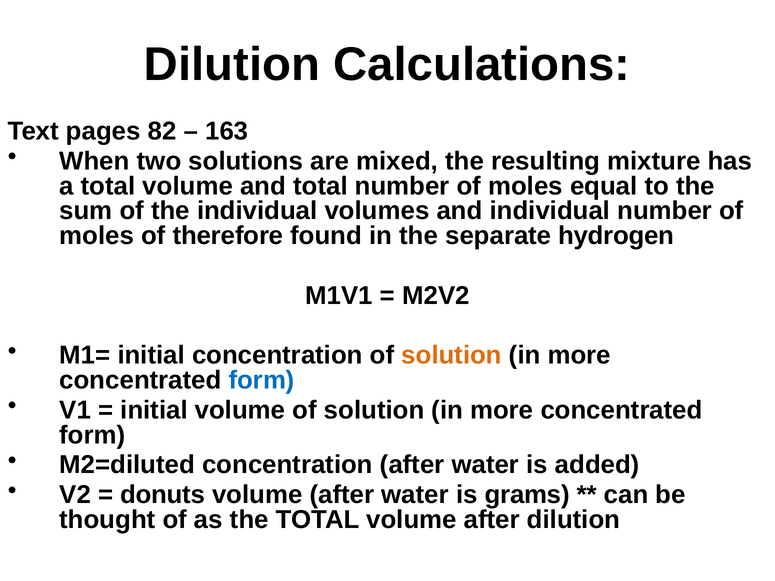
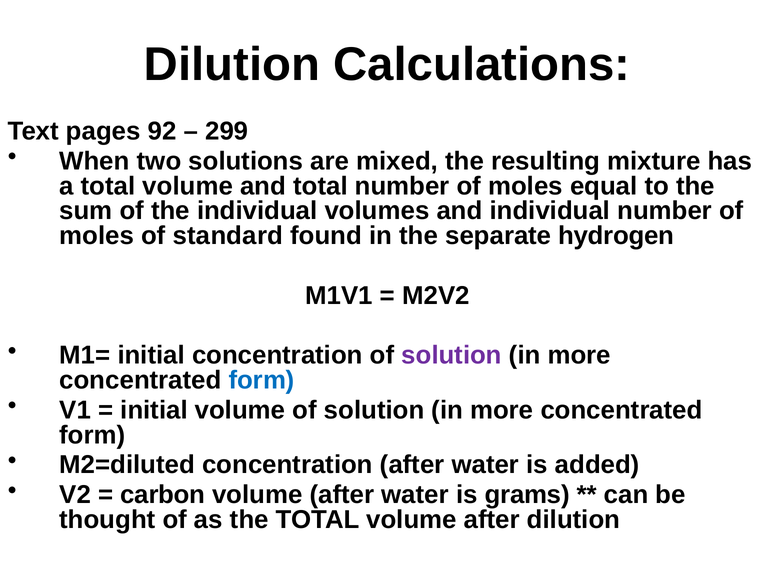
82: 82 -> 92 (162, 131)
163: 163 -> 299 (227, 131)
therefore: therefore -> standard (228, 236)
solution colour: orange -> purple (452, 356)
donuts: donuts -> carbon (163, 495)
